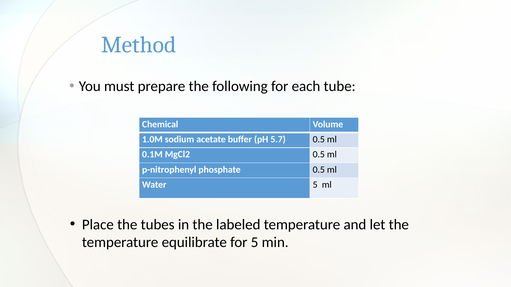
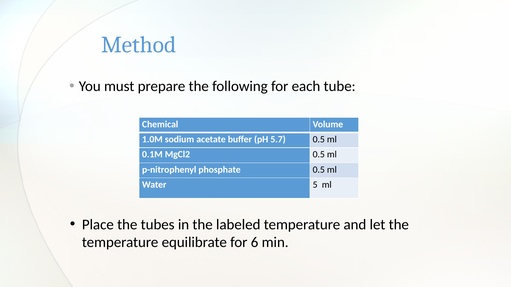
for 5: 5 -> 6 (255, 243)
